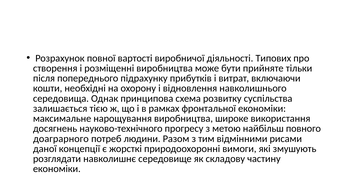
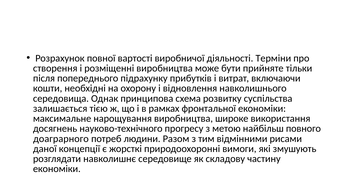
Типових: Типових -> Терміни (273, 58)
